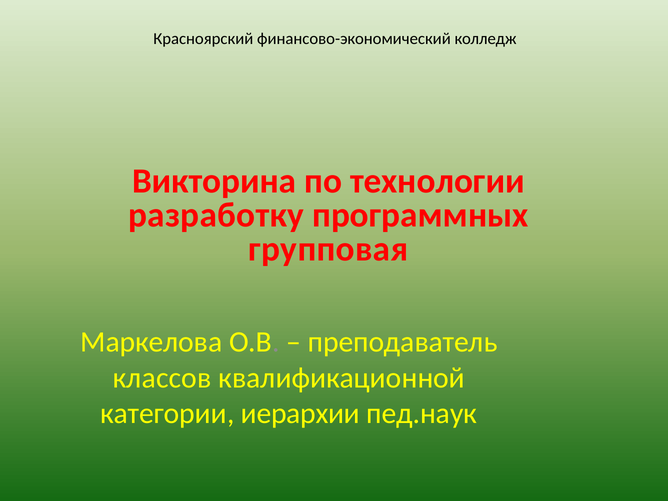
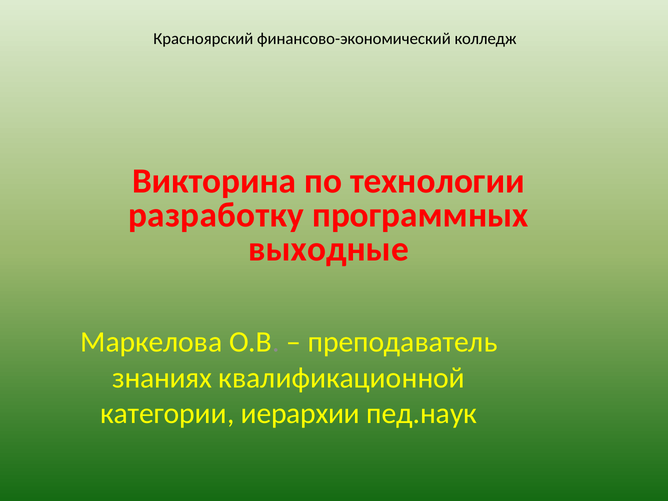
групповая: групповая -> выходные (328, 249)
классов: классов -> знаниях (162, 378)
